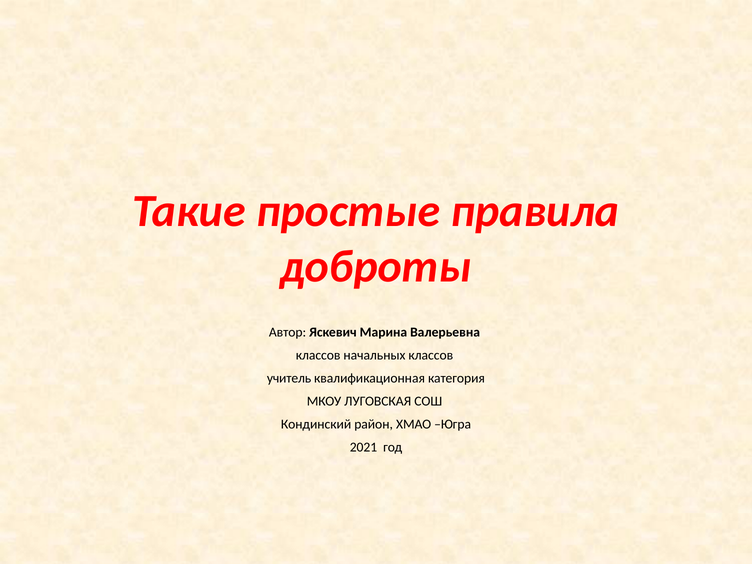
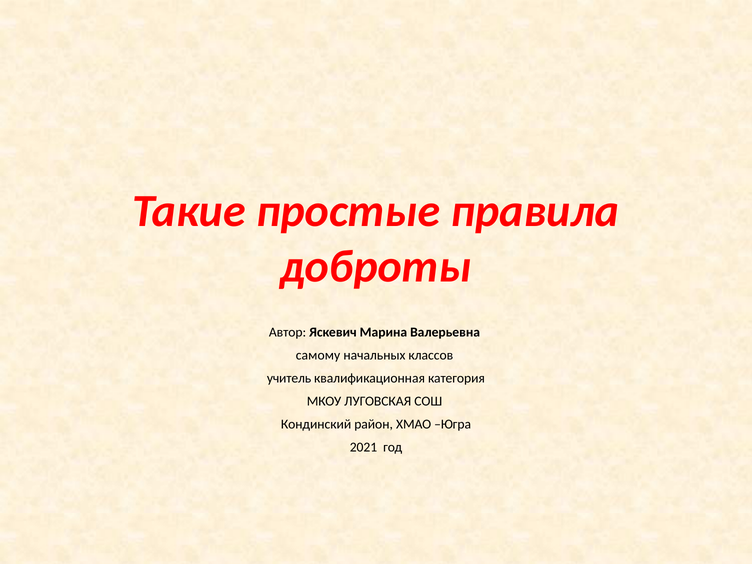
классов: классов -> самому (318, 355)
